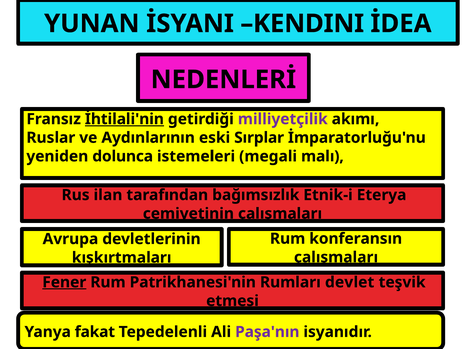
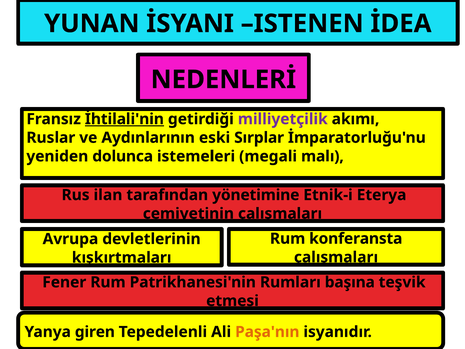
KENDINI: KENDINI -> ISTENEN (302, 24)
bağımsızlık: bağımsızlık -> yönetimine (256, 195)
konferansın: konferansın -> konferansta (356, 238)
Fener underline: present -> none (64, 282)
devlet: devlet -> başına (350, 282)
fakat: fakat -> giren (95, 332)
Paşa'nın colour: purple -> orange (267, 332)
